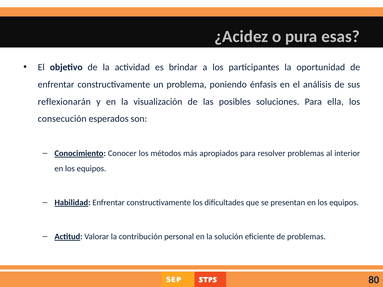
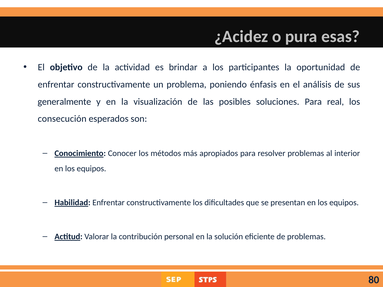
reflexionarán: reflexionarán -> generalmente (64, 102)
ella: ella -> real (336, 102)
